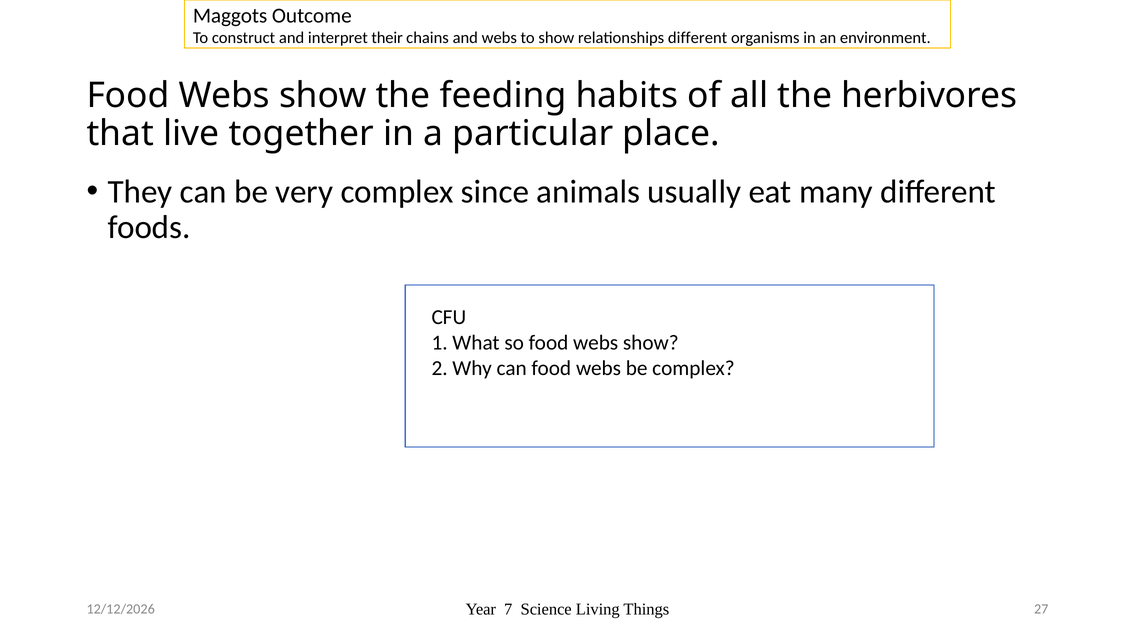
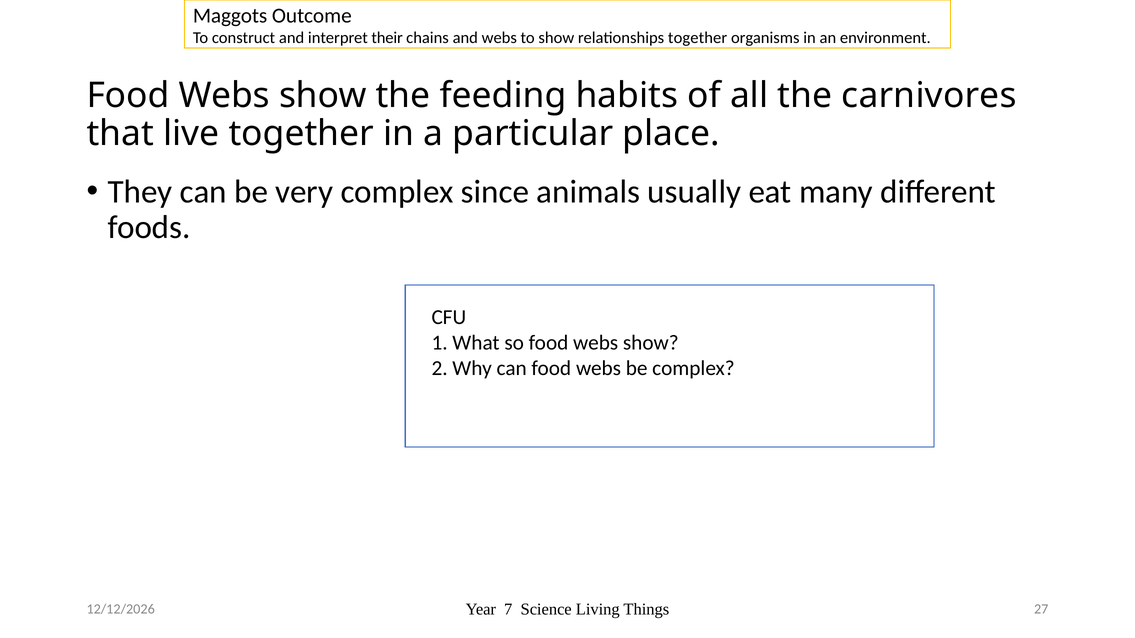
relationships different: different -> together (698, 38)
herbivores: herbivores -> carnivores (929, 95)
